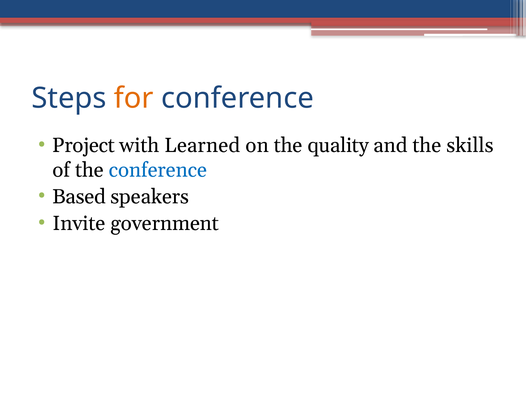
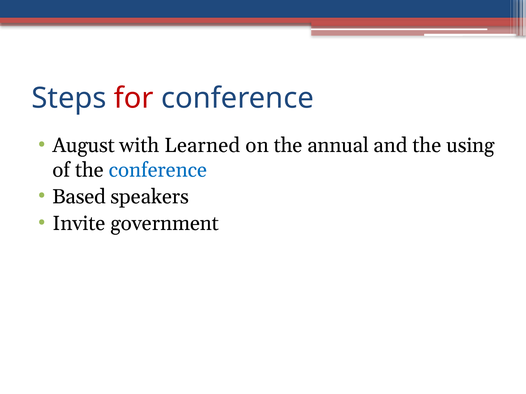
for colour: orange -> red (134, 98)
Project: Project -> August (84, 146)
quality: quality -> annual (338, 146)
skills: skills -> using (470, 146)
